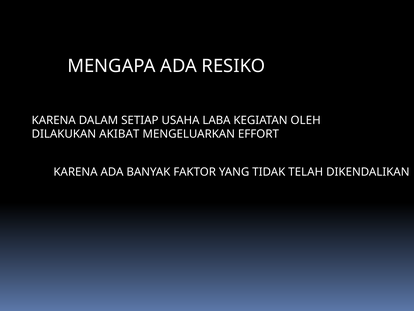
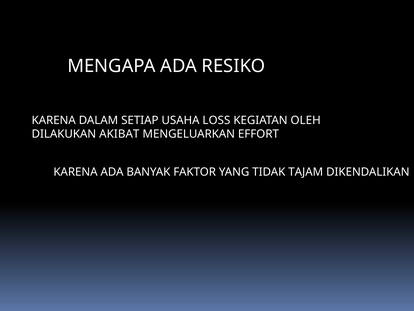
LABA: LABA -> LOSS (216, 120)
TELAH: TELAH -> TAJAM (306, 172)
